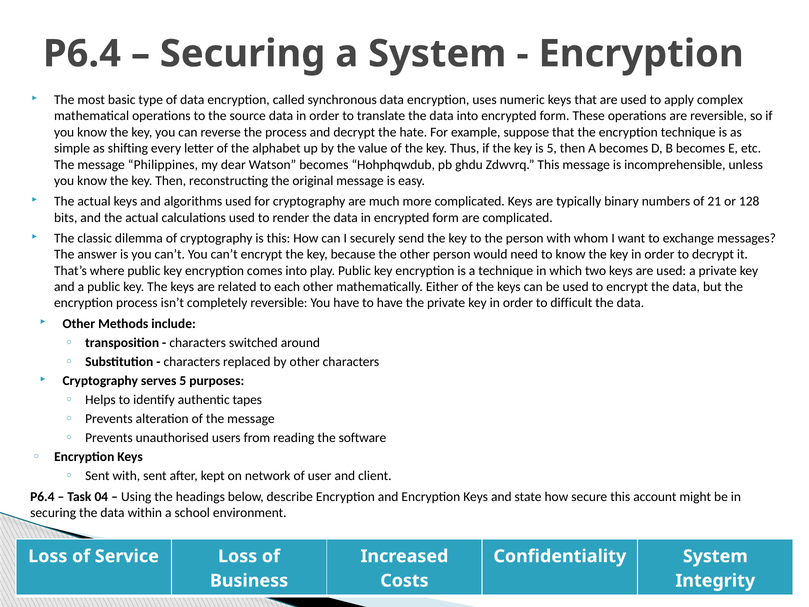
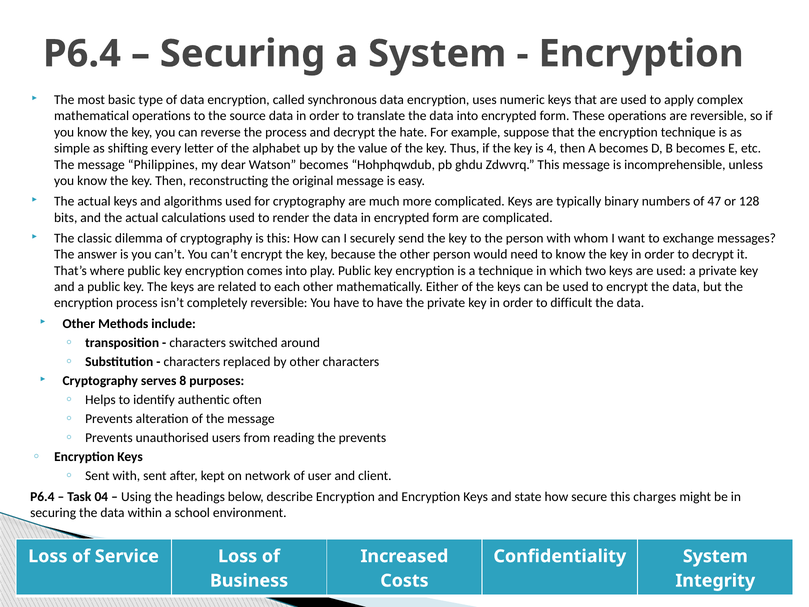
is 5: 5 -> 4 (552, 148)
21: 21 -> 47 (714, 201)
serves 5: 5 -> 8 (183, 381)
tapes: tapes -> often (247, 400)
the software: software -> prevents (362, 438)
account: account -> charges (655, 497)
